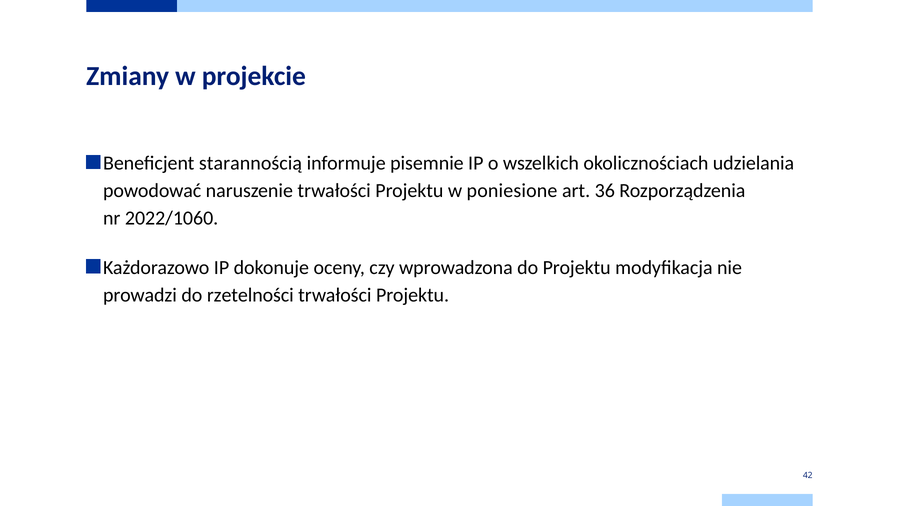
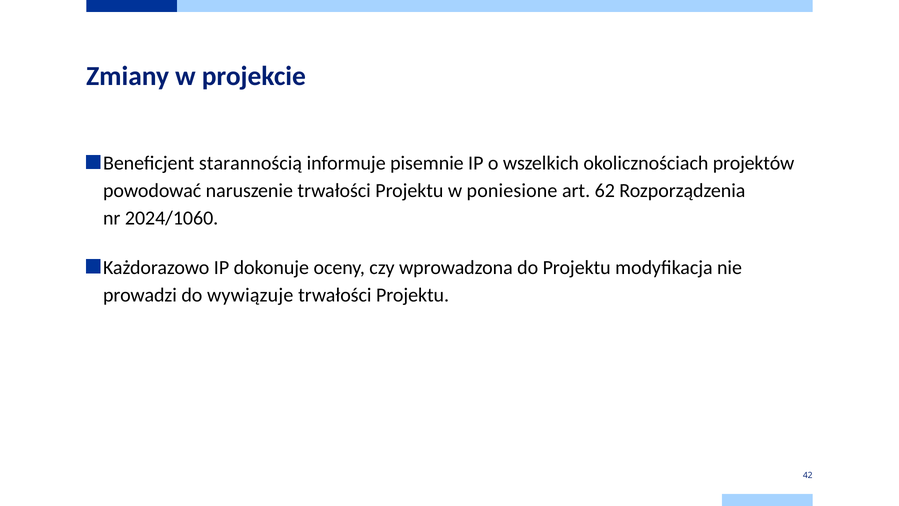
udzielania: udzielania -> projektów (754, 163)
36: 36 -> 62 (605, 191)
2022/1060: 2022/1060 -> 2024/1060 (172, 218)
rzetelności: rzetelności -> wywiązuje (250, 295)
